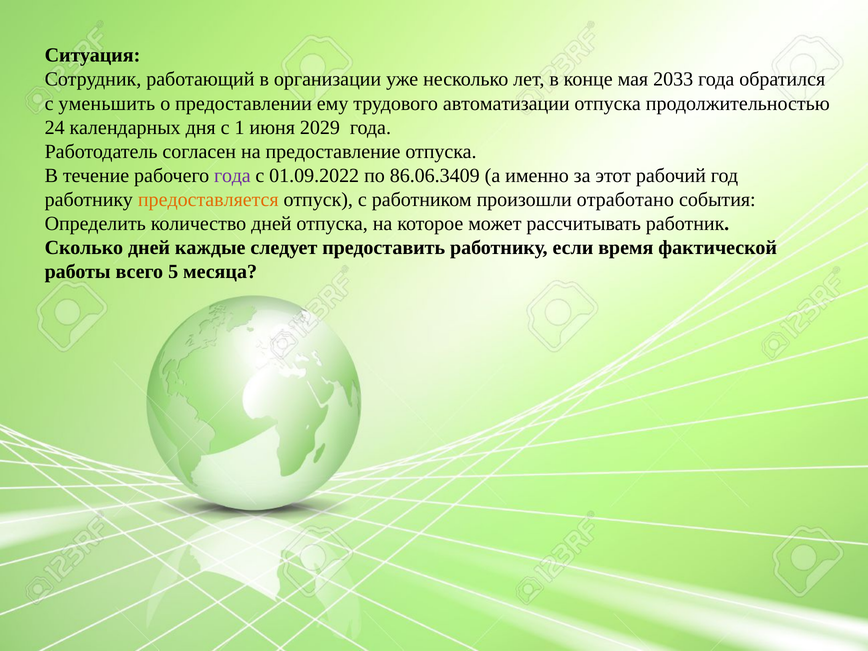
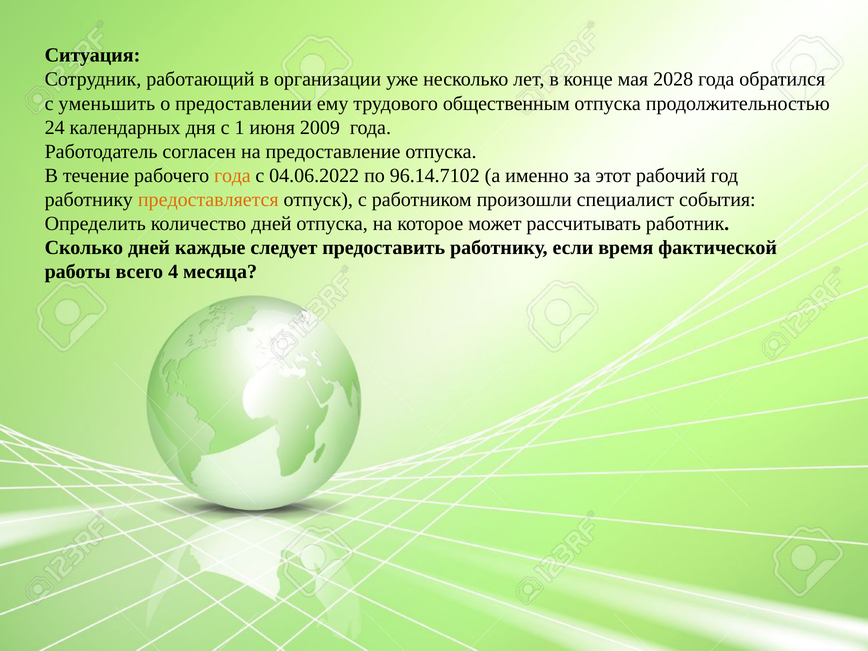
2033: 2033 -> 2028 (673, 79)
автоматизации: автоматизации -> общественным (506, 103)
2029: 2029 -> 2009 (320, 127)
года colour: purple -> orange (232, 175)
01.09.2022: 01.09.2022 -> 04.06.2022 (314, 175)
86.06.3409: 86.06.3409 -> 96.14.7102 (435, 175)
отработано: отработано -> специалист (625, 199)
5: 5 -> 4 (173, 272)
